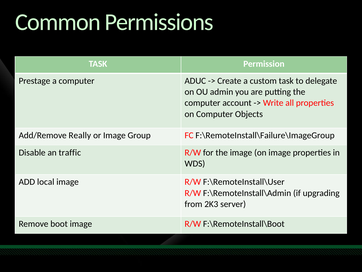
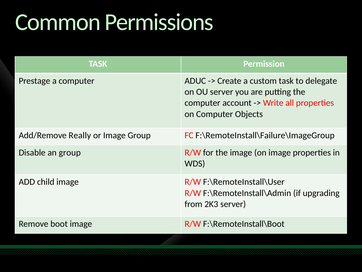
OU admin: admin -> server (222, 92)
an traffic: traffic -> group (70, 152)
local: local -> child (46, 182)
